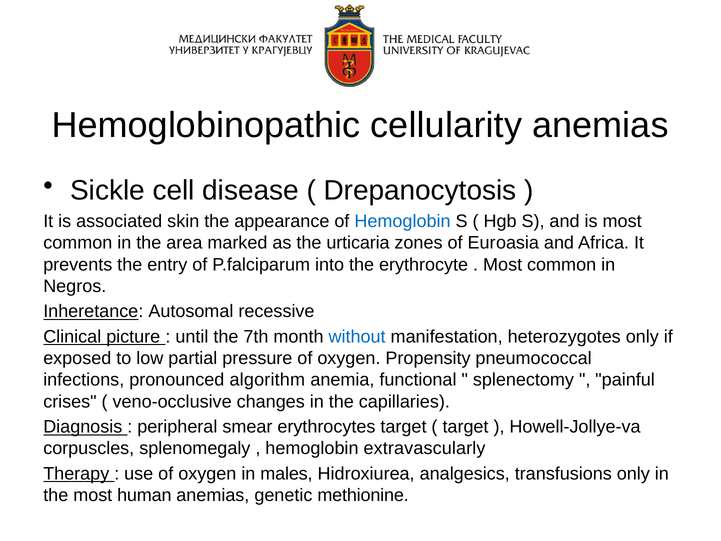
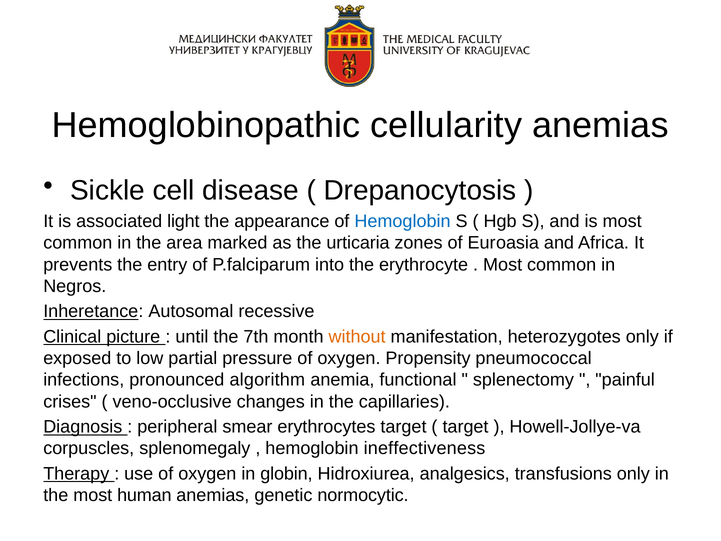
skin: skin -> light (183, 221)
without colour: blue -> orange (357, 337)
extravascularly: extravascularly -> ineffectiveness (425, 448)
males: males -> globin (286, 474)
methionine: methionine -> normocytic (363, 495)
